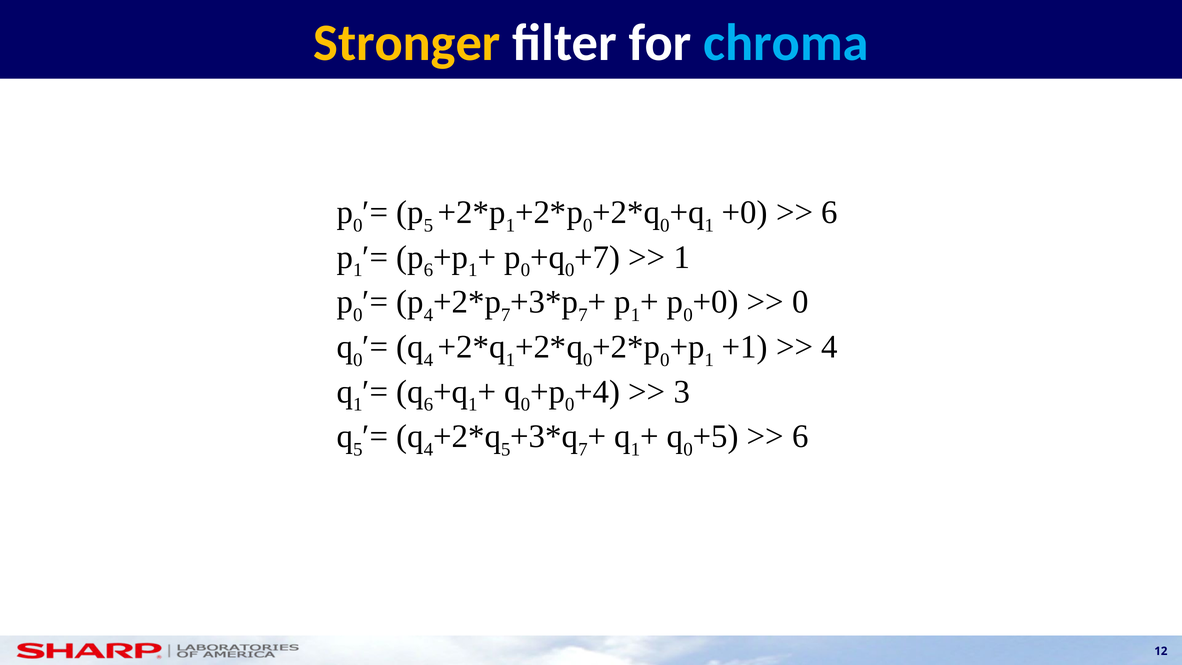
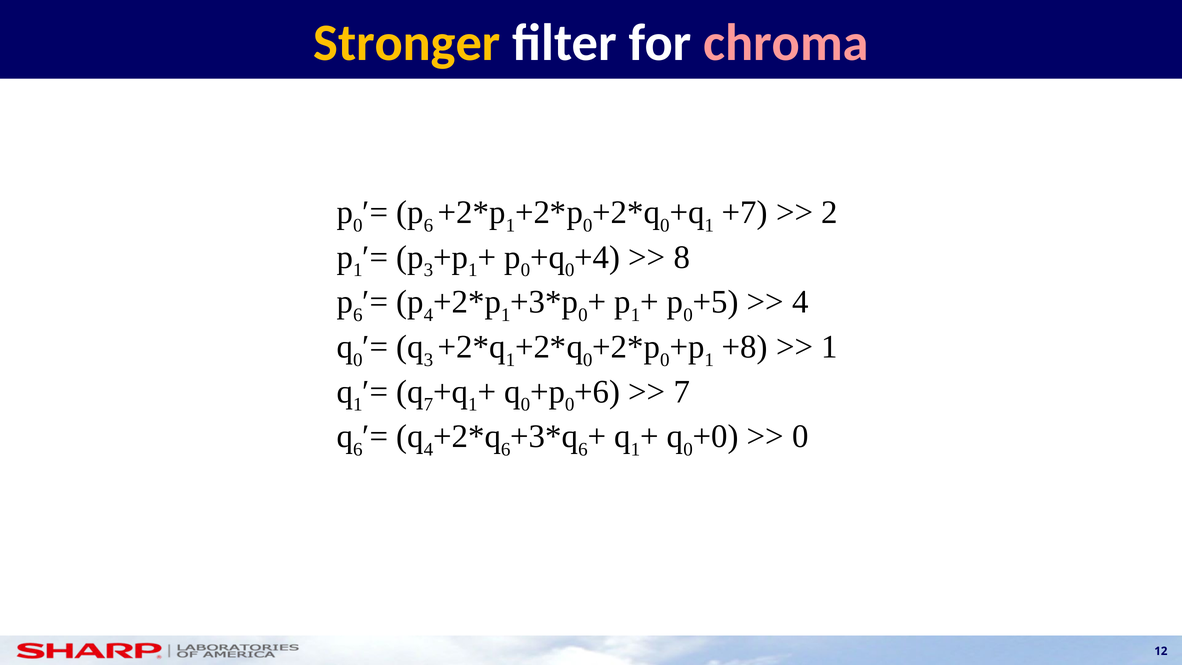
chroma colour: light blue -> pink (786, 43)
5: 5 -> 6 (429, 225)
+0: +0 -> +7 (745, 212)
6: 6 -> 2 (830, 212)
6: 6 -> 3 (429, 270)
+7: +7 -> +4 (597, 257)
1: 1 -> 8 (682, 257)
0: 0 -> 6 (358, 315)
7: 7 -> 1 (506, 315)
7: 7 -> 0 (583, 315)
+0: +0 -> +5 (716, 302)
0: 0 -> 4 (800, 302)
4: 4 -> 3 (429, 360)
+1: +1 -> +8 (745, 347)
4: 4 -> 1 (830, 347)
6: 6 -> 7 (429, 404)
+4: +4 -> +6 (597, 392)
3: 3 -> 7 (682, 392)
5: 5 -> 6 (358, 449)
5: 5 -> 6 (506, 449)
7: 7 -> 6 (583, 449)
+5: +5 -> +0 (716, 437)
6: 6 -> 0 (800, 437)
